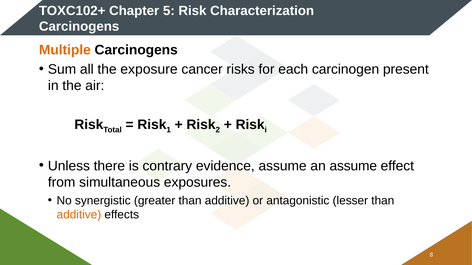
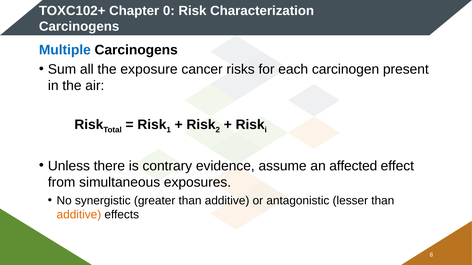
5: 5 -> 0 (169, 11)
Multiple colour: orange -> blue (65, 50)
an assume: assume -> affected (353, 166)
